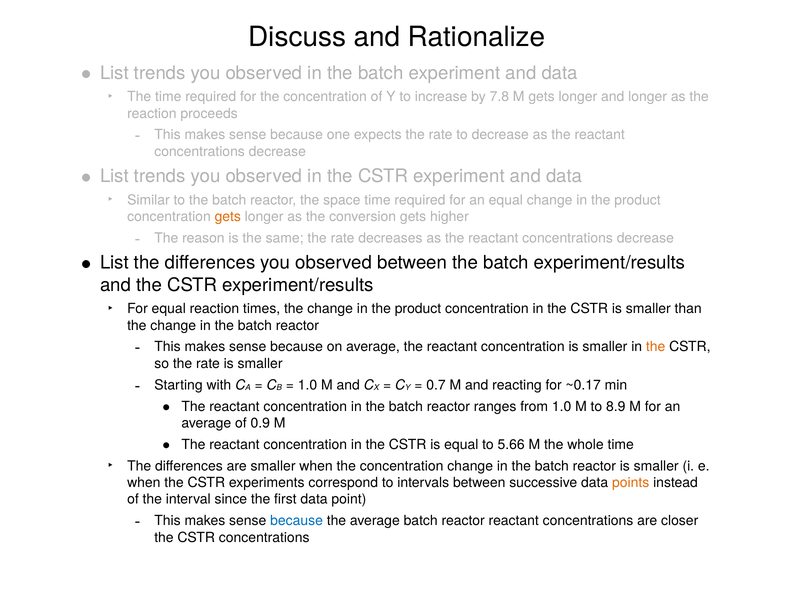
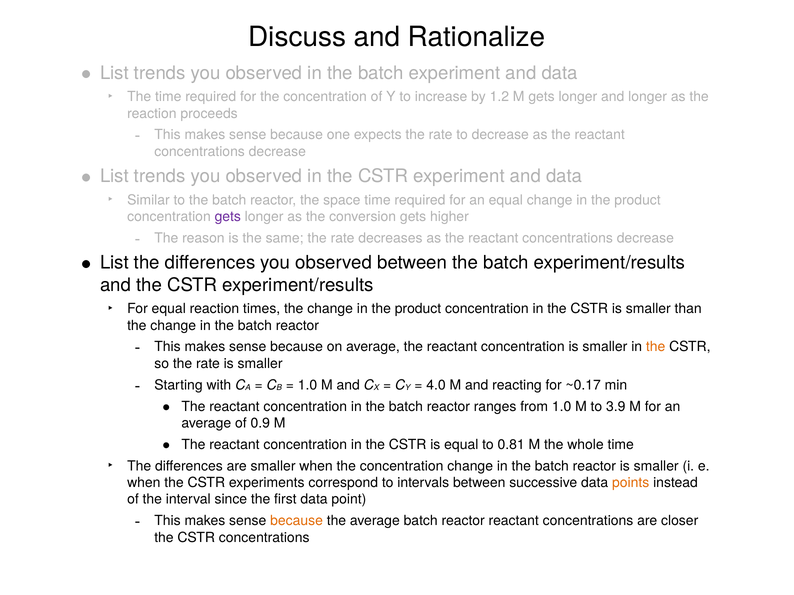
7.8: 7.8 -> 1.2 (499, 97)
gets colour: orange -> purple (228, 217)
0.7: 0.7 -> 4.0 (436, 385)
8.9: 8.9 -> 3.9 (616, 407)
5.66: 5.66 -> 0.81 (511, 445)
because colour: blue -> orange (297, 521)
